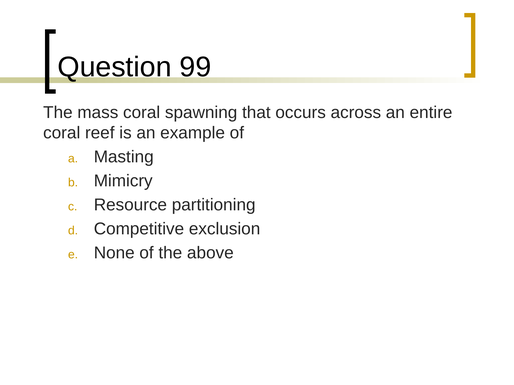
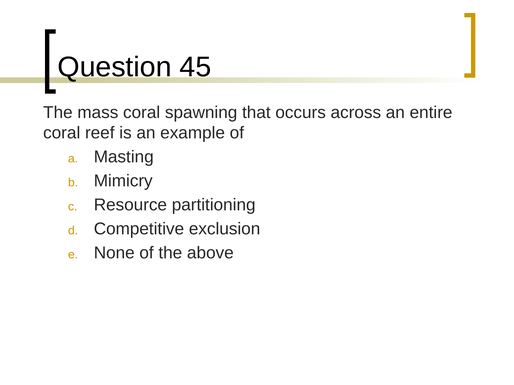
99: 99 -> 45 (195, 67)
